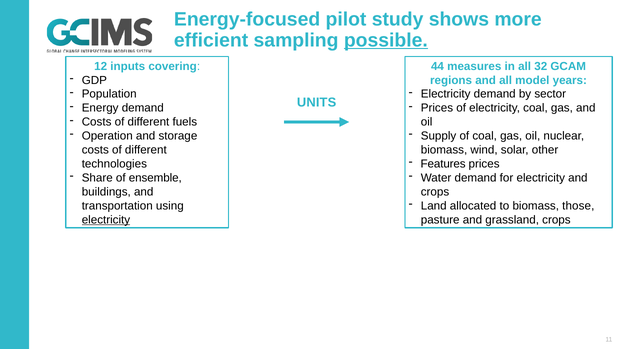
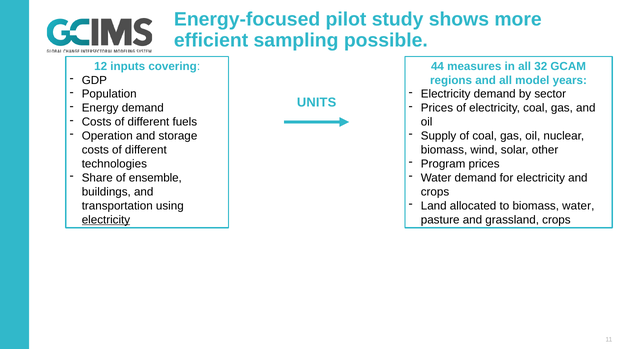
possible underline: present -> none (386, 40)
Features: Features -> Program (443, 164)
biomass those: those -> water (578, 206)
